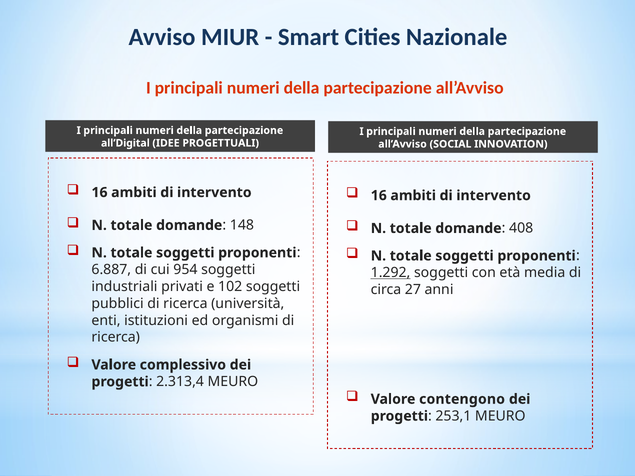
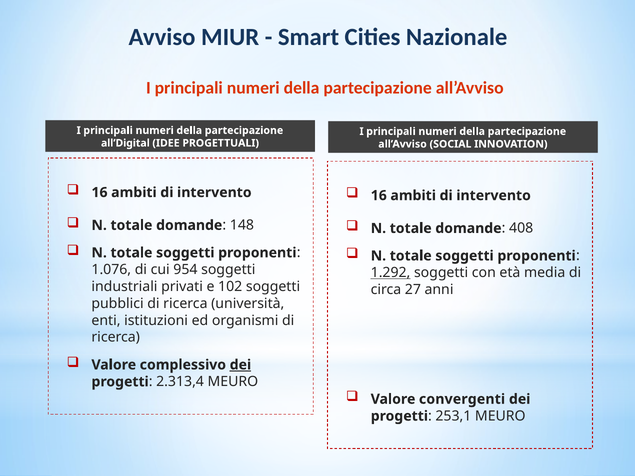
6.887: 6.887 -> 1.076 (111, 270)
dei underline: none -> present (240, 365)
contengono: contengono -> convergenti (462, 399)
